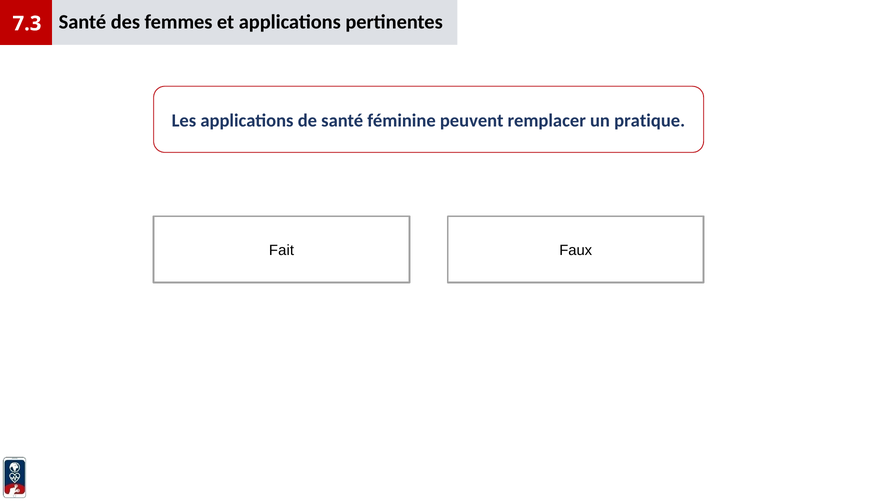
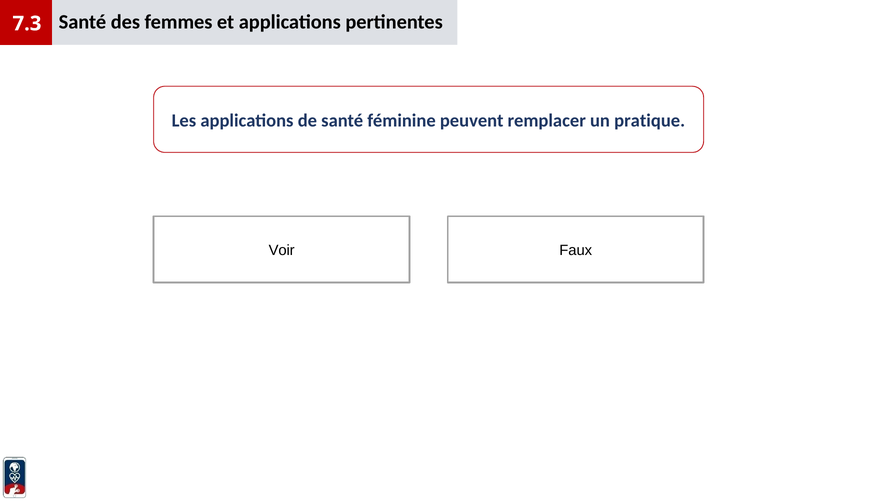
Fait: Fait -> Voir (282, 250)
